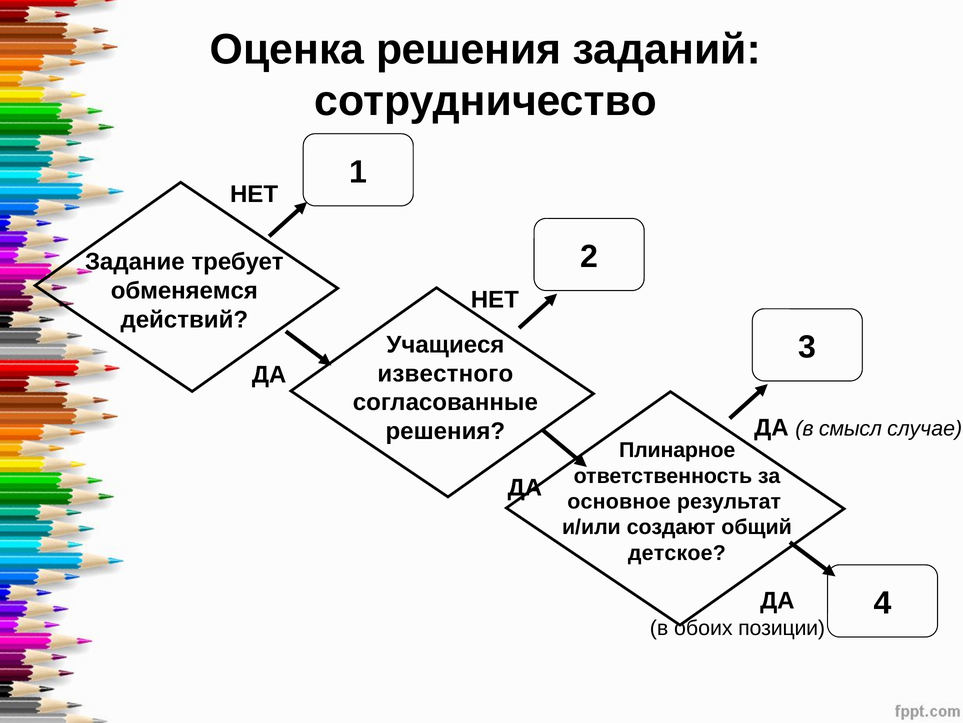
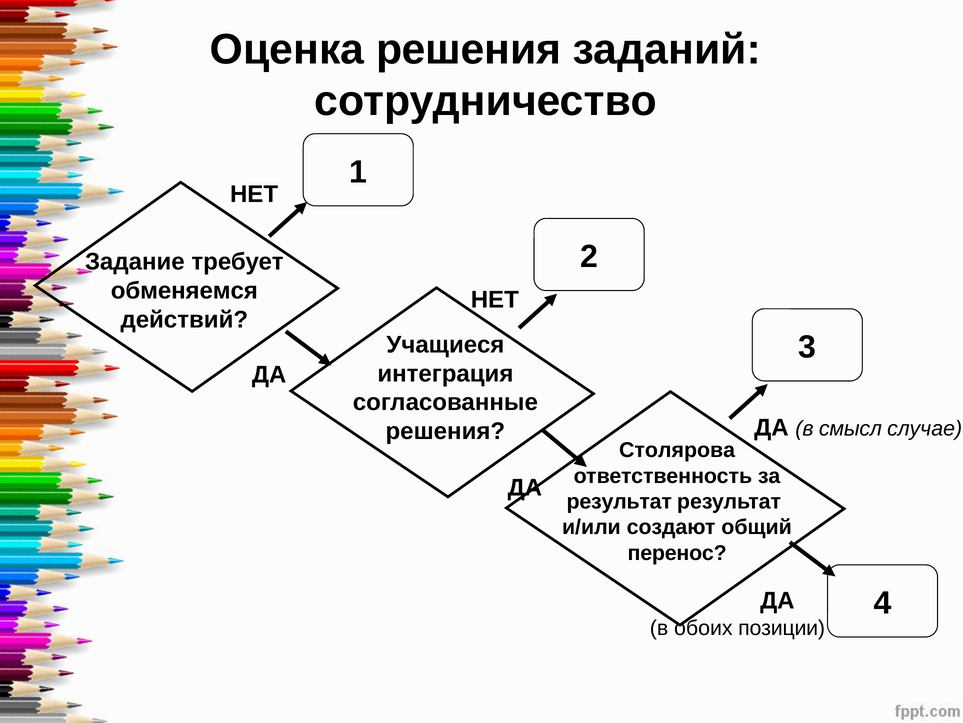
известного: известного -> интеграция (445, 373)
Плинарное: Плинарное -> Столярова (677, 450)
основное: основное -> результат (619, 501)
детское: детское -> перенос (677, 552)
